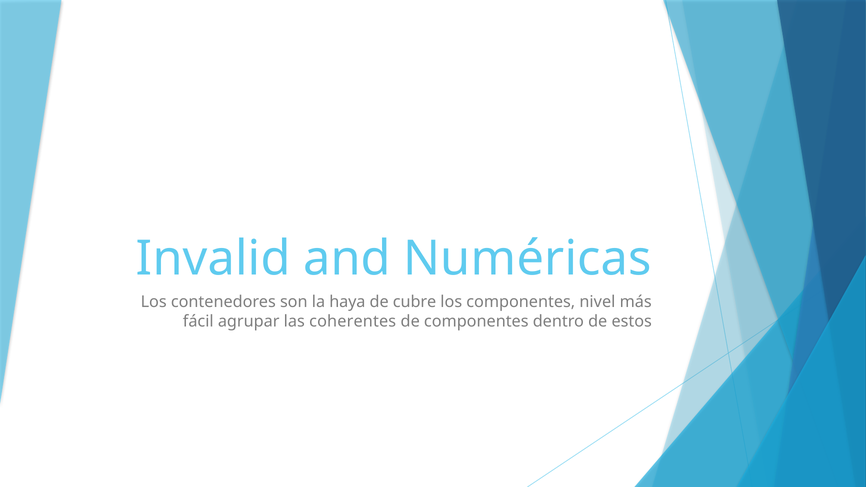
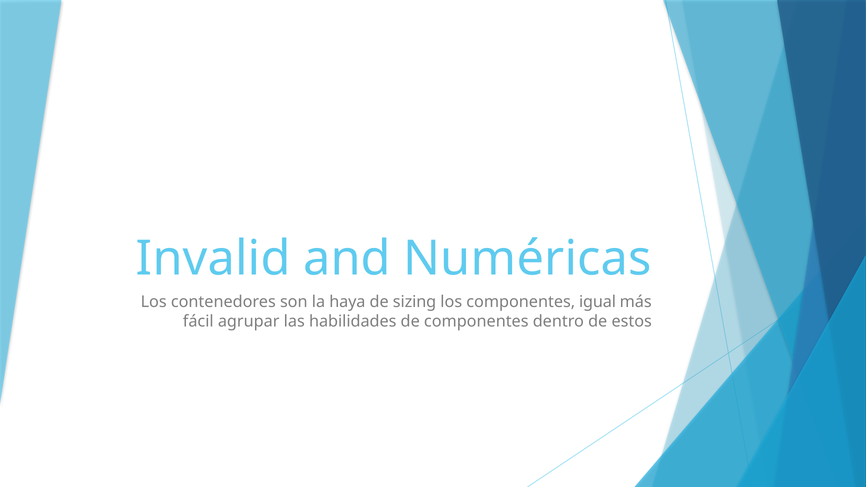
cubre: cubre -> sizing (415, 302)
nivel: nivel -> igual (598, 302)
coherentes: coherentes -> habilidades (353, 321)
